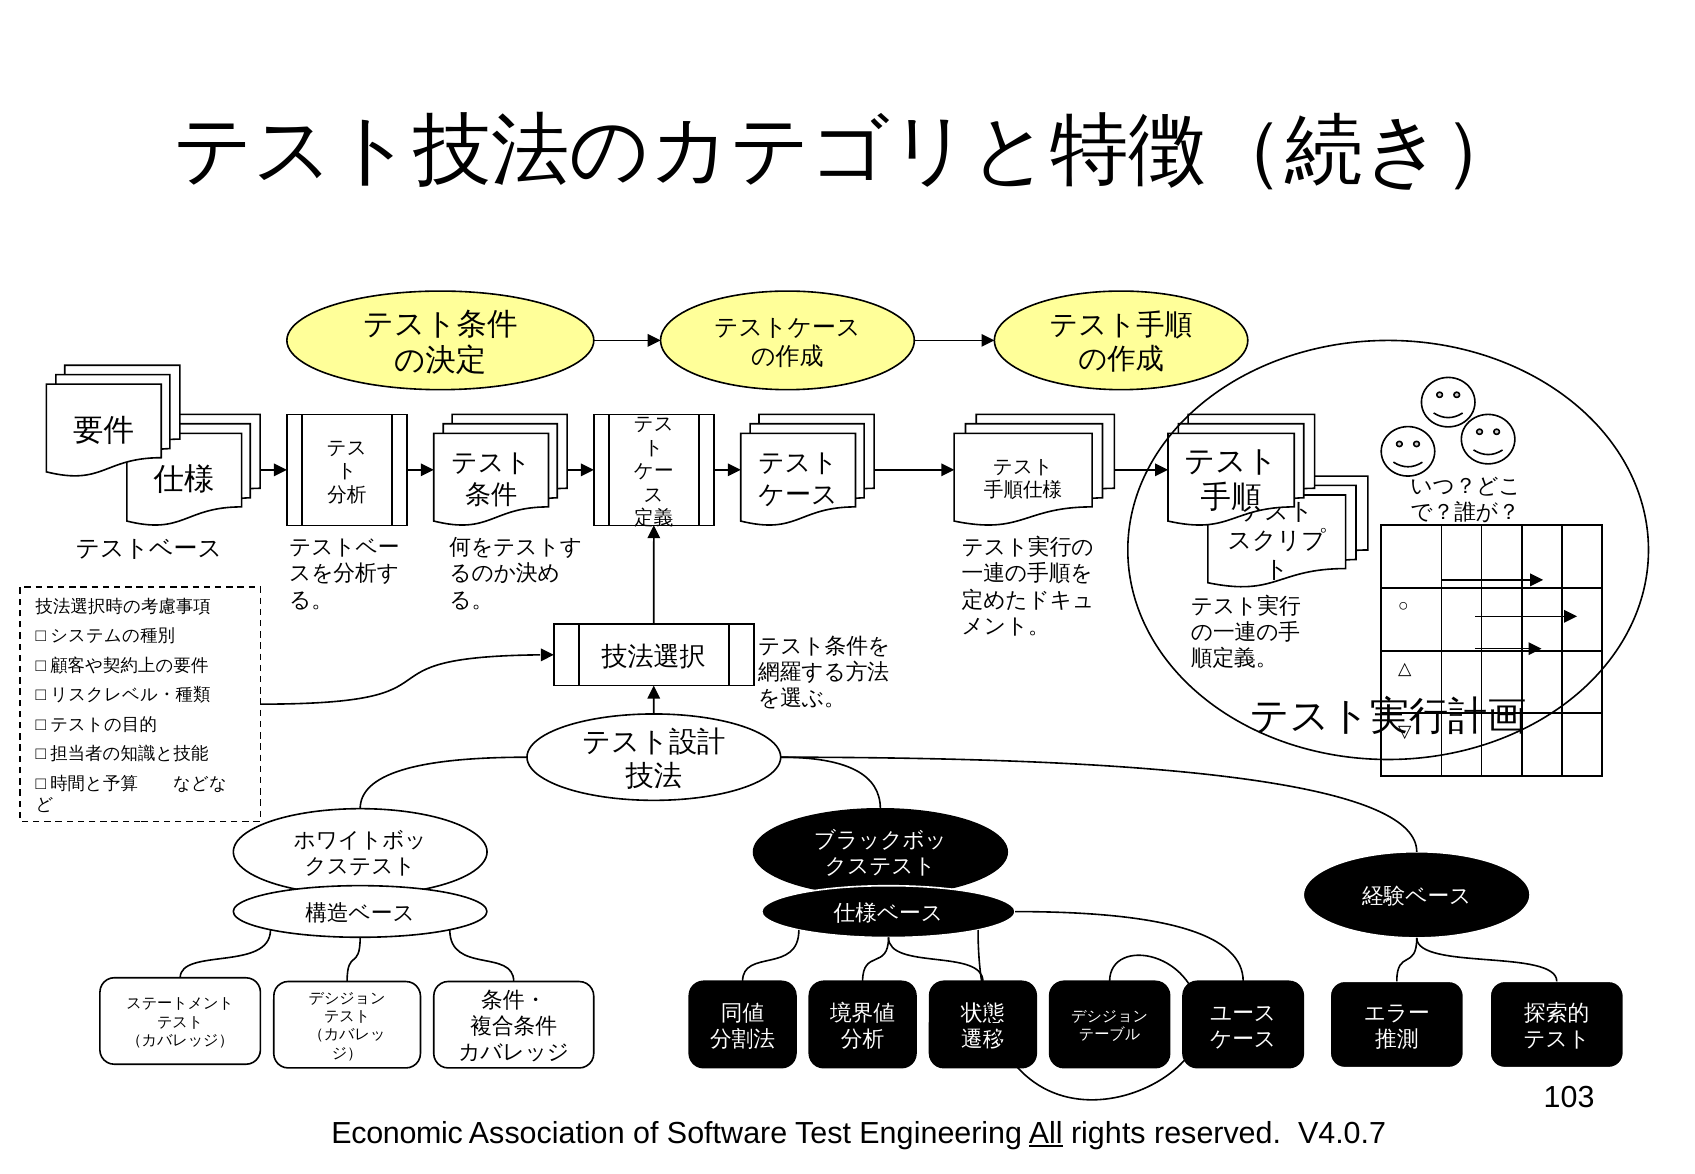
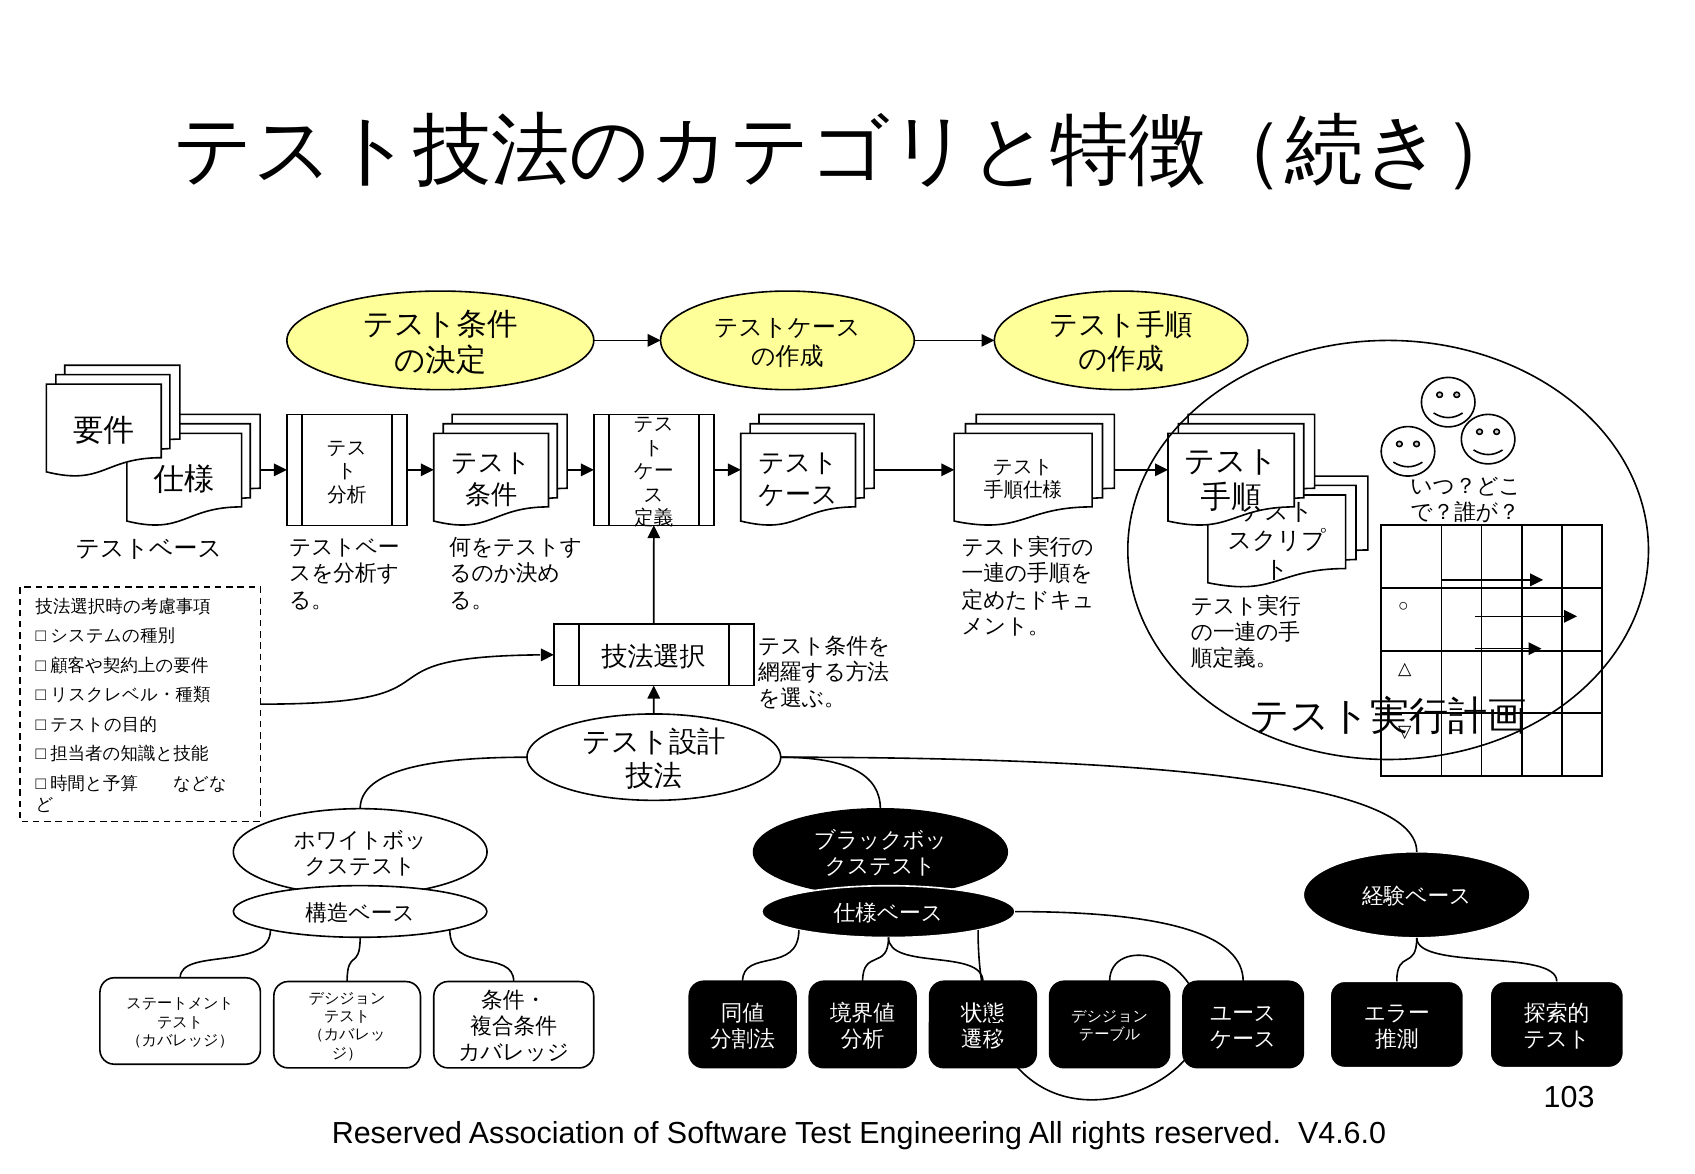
Economic: Economic -> Reserved (397, 1132)
All underline: present -> none (1046, 1132)
V4.0.7: V4.0.7 -> V4.6.0 (1342, 1132)
